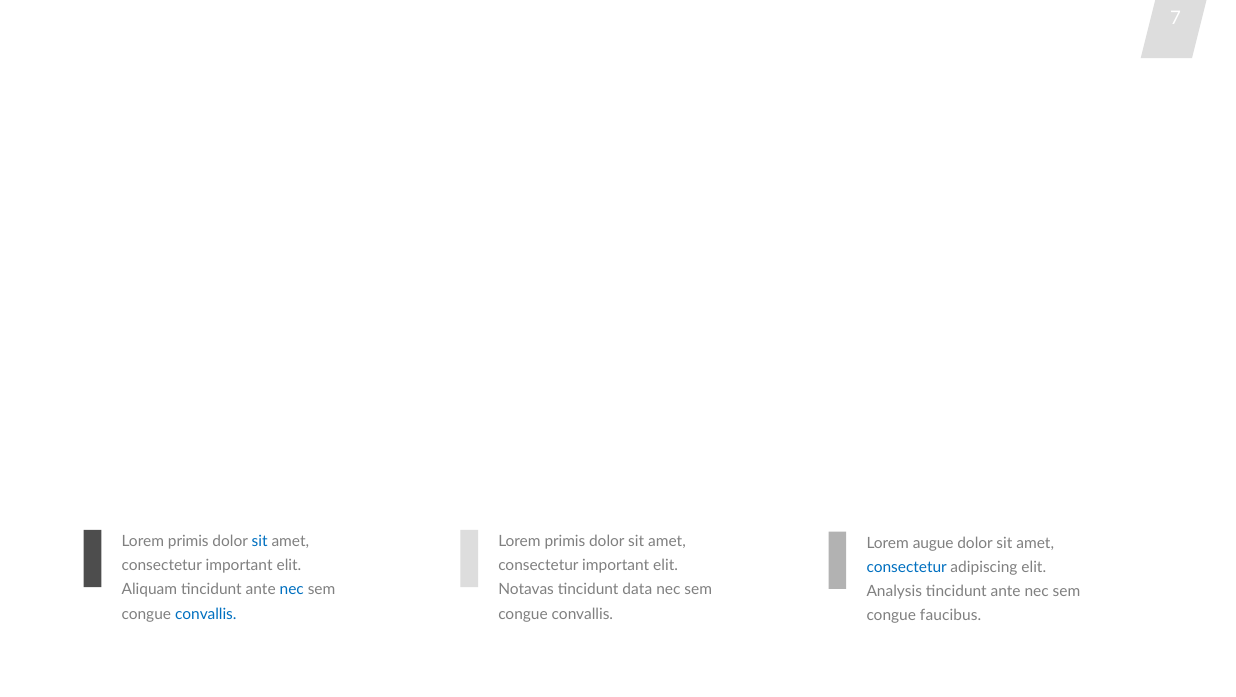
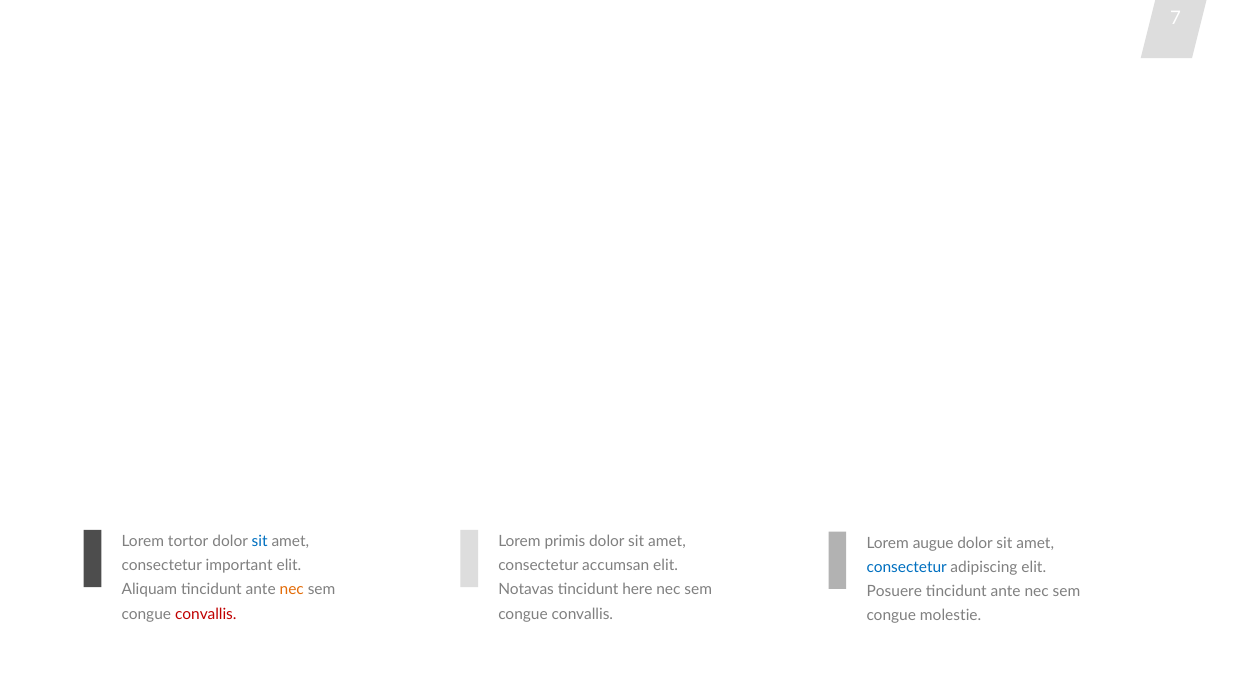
primis: primis -> tortor (188, 542)
important: important -> accumsan (616, 566)
nec colour: blue -> orange (292, 590)
data: data -> here (637, 590)
Analysis: Analysis -> Posuere (894, 592)
convallis colour: blue -> red (206, 614)
faucibus: faucibus -> molestie (951, 616)
